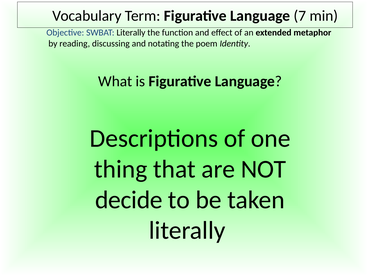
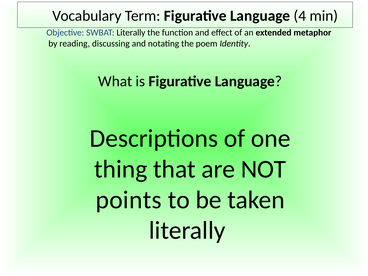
7: 7 -> 4 (300, 16)
decide: decide -> points (129, 200)
